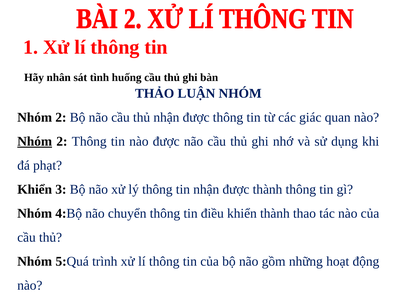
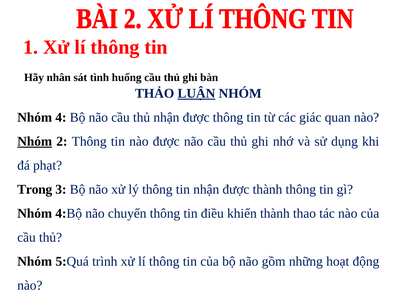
LUẬN underline: none -> present (196, 93)
2: 2 -> 4 (61, 117)
Khiển: Khiển -> Trong (35, 189)
